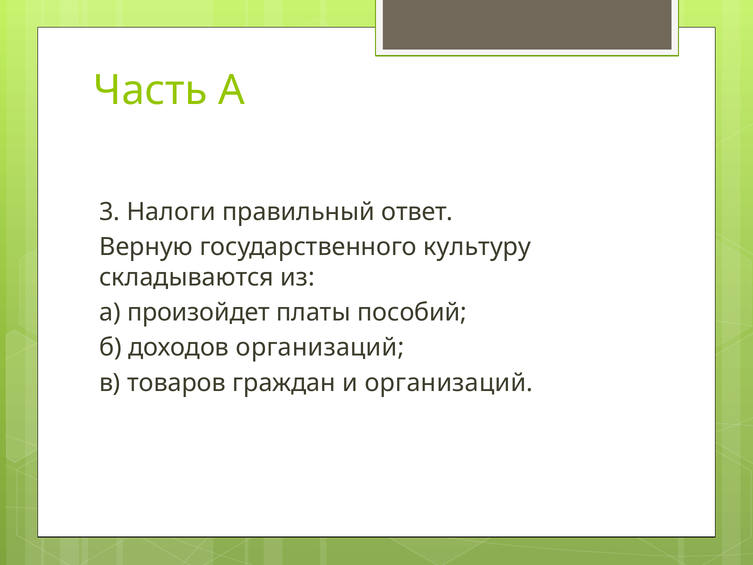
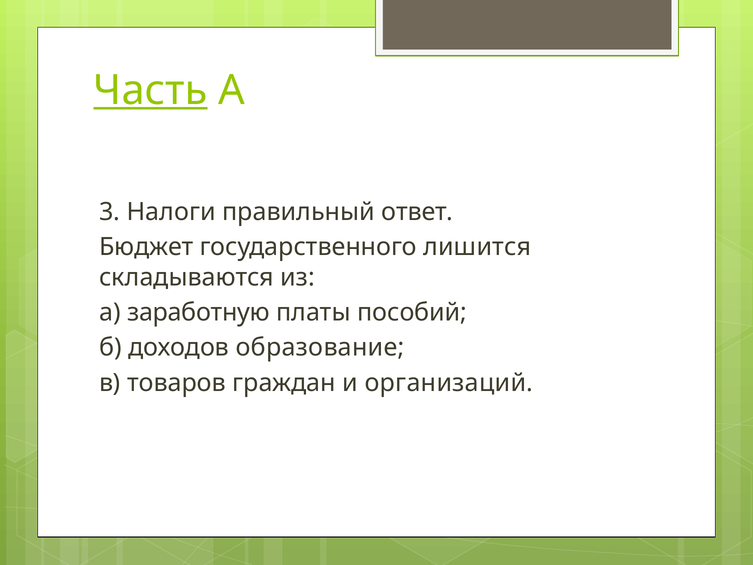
Часть underline: none -> present (151, 90)
Верную: Верную -> Бюджет (146, 247)
культуру: культуру -> лишится (477, 247)
произойдет: произойдет -> заработную (199, 312)
доходов организаций: организаций -> образование (320, 347)
